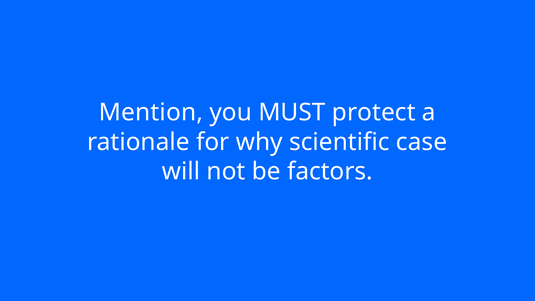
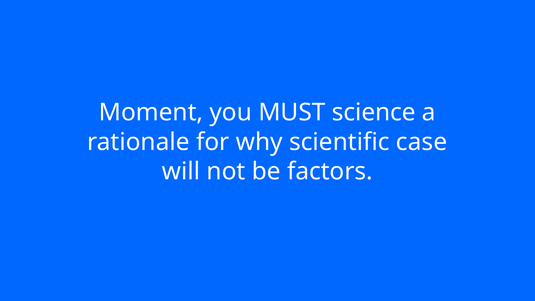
Mention: Mention -> Moment (151, 113)
protect: protect -> science (374, 113)
